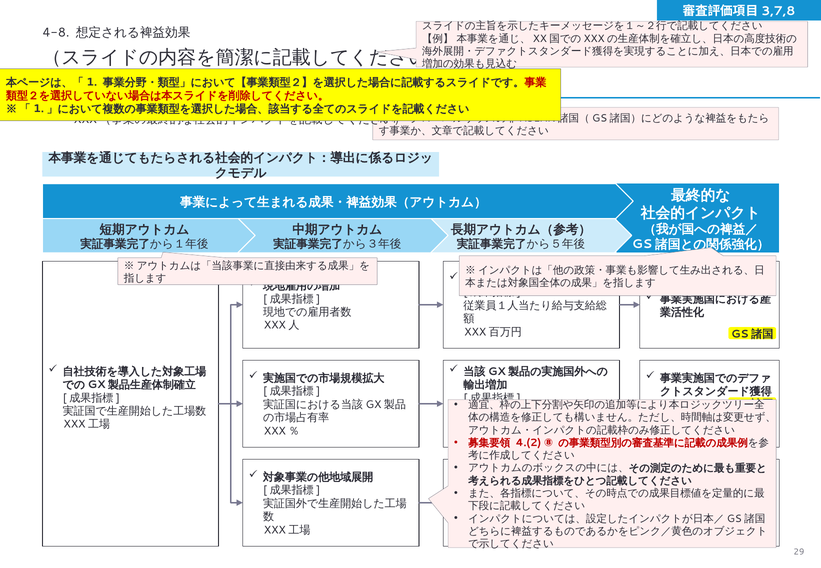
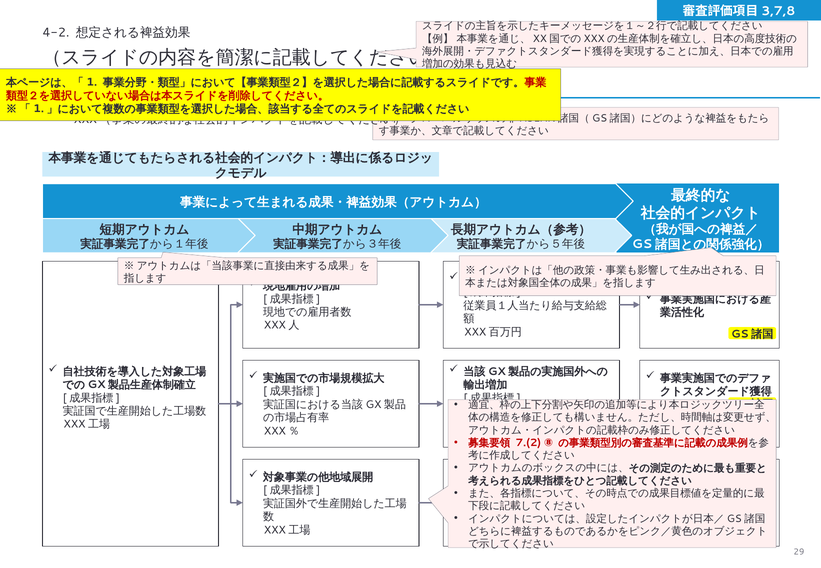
4-8: 4-8 -> 4-2 (56, 32)
4.(2: 4.(2 -> 7.(2 (528, 443)
